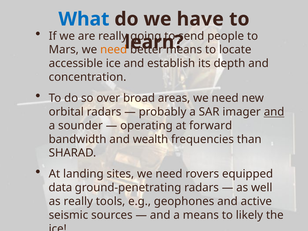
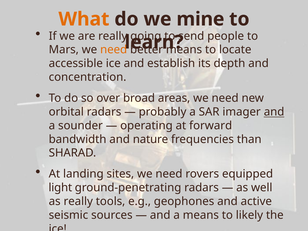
What colour: blue -> orange (84, 19)
have: have -> mine (200, 19)
wealth: wealth -> nature (151, 139)
data: data -> light (60, 188)
